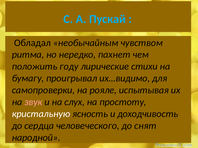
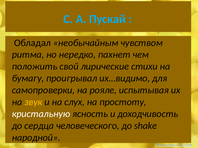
году: году -> свой (69, 67)
звук colour: pink -> yellow (33, 102)
снят: снят -> shake (145, 126)
